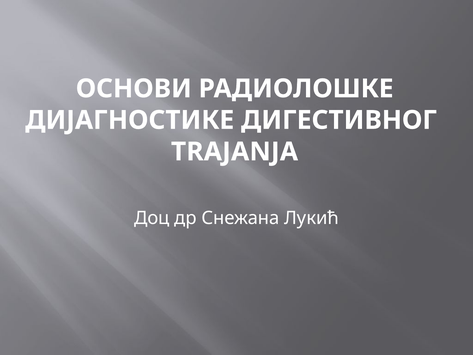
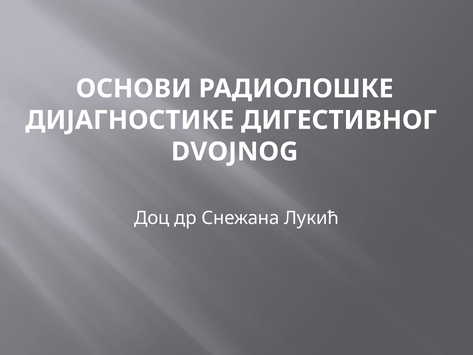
TRAJANJA: TRAJANJA -> DVOJNOG (235, 152)
